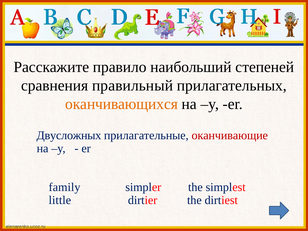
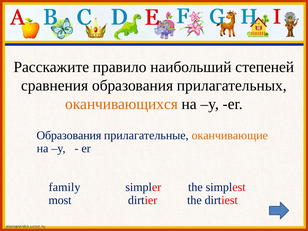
сравнения правильный: правильный -> образования (133, 86)
Двусложных: Двусложных -> Образования (69, 135)
оканчивающие colour: red -> orange (230, 135)
little: little -> most (60, 200)
